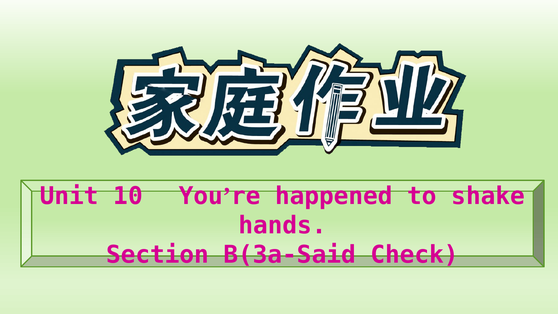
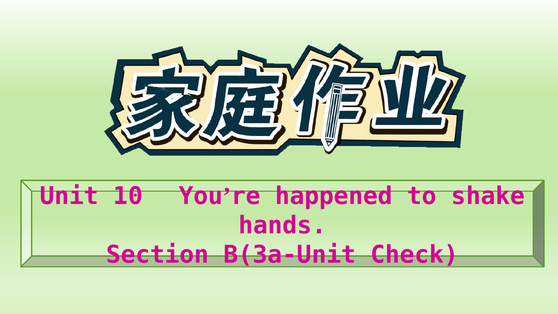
B(3a-Said: B(3a-Said -> B(3a-Unit (290, 255)
